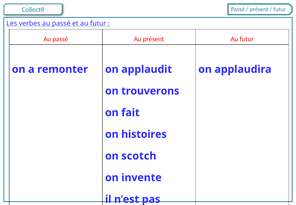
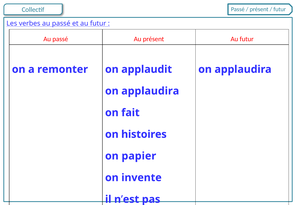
trouverons: trouverons -> applaudira (150, 91)
scotch: scotch -> papier (139, 156)
